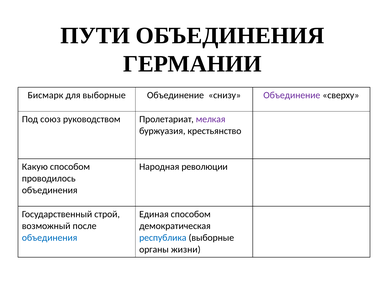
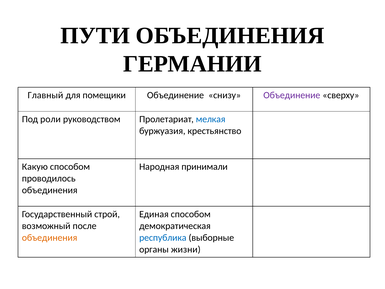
Бисмарк: Бисмарк -> Главный (45, 95)
для выборные: выборные -> помещики (104, 95)
союз: союз -> роли (50, 119)
мелкая colour: purple -> blue (211, 119)
революции: революции -> принимали (205, 167)
объединения colour: blue -> orange (50, 238)
